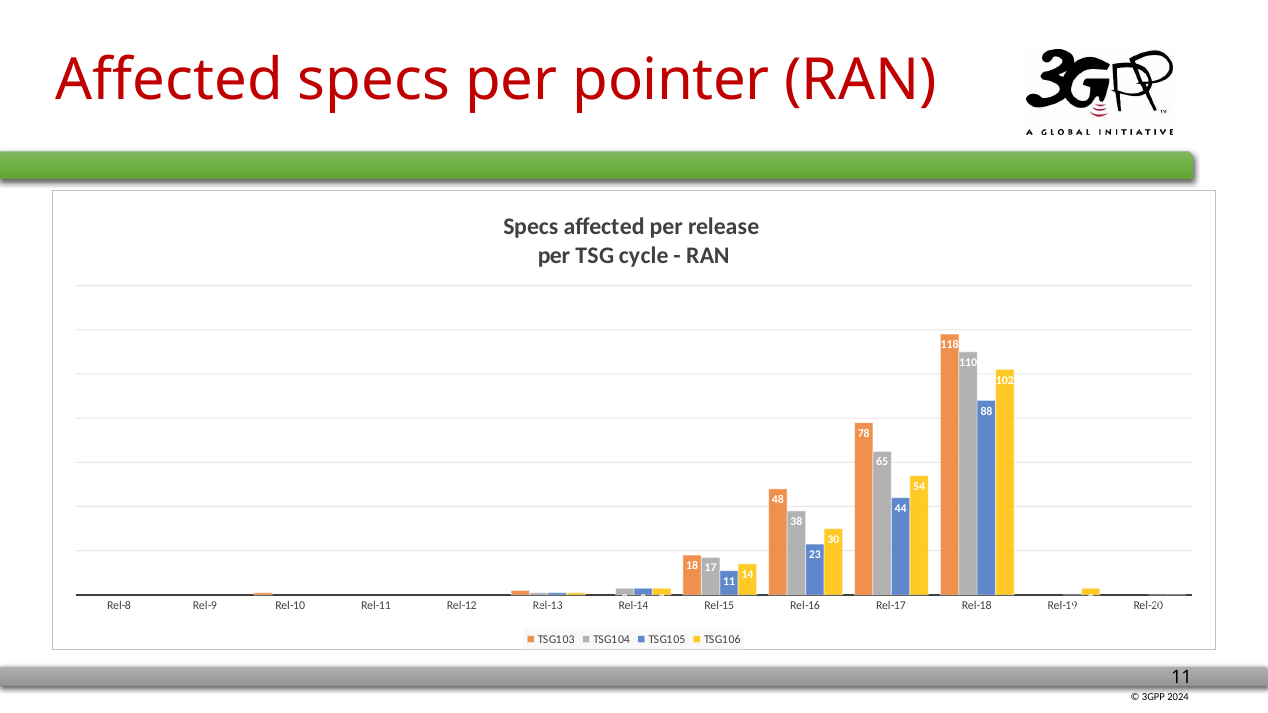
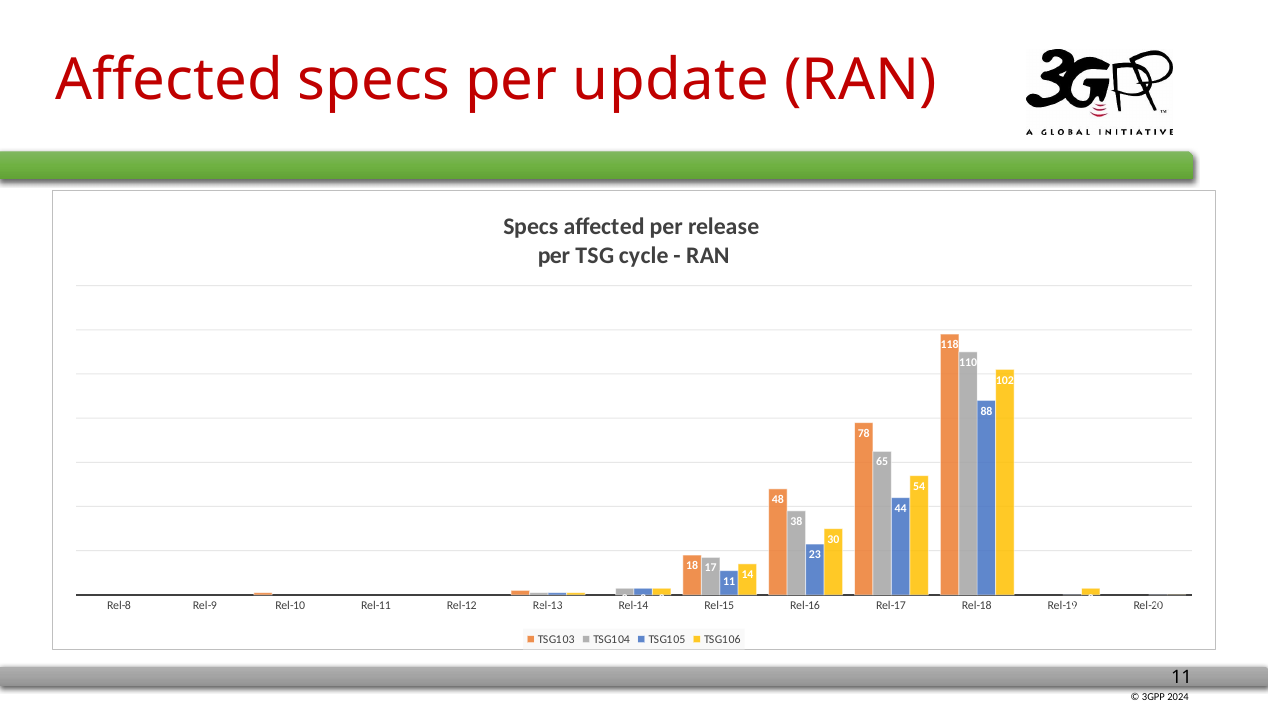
pointer: pointer -> update (671, 80)
